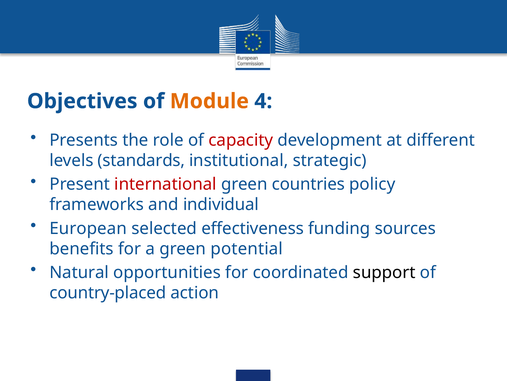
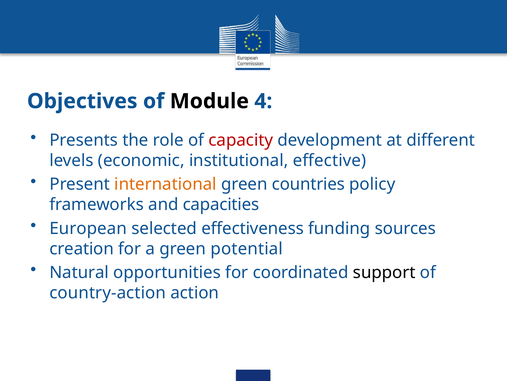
Module colour: orange -> black (209, 101)
standards: standards -> economic (141, 160)
strategic: strategic -> effective (330, 160)
international colour: red -> orange (165, 184)
individual: individual -> capacities (221, 204)
benefits: benefits -> creation (82, 248)
country-placed: country-placed -> country-action (108, 292)
